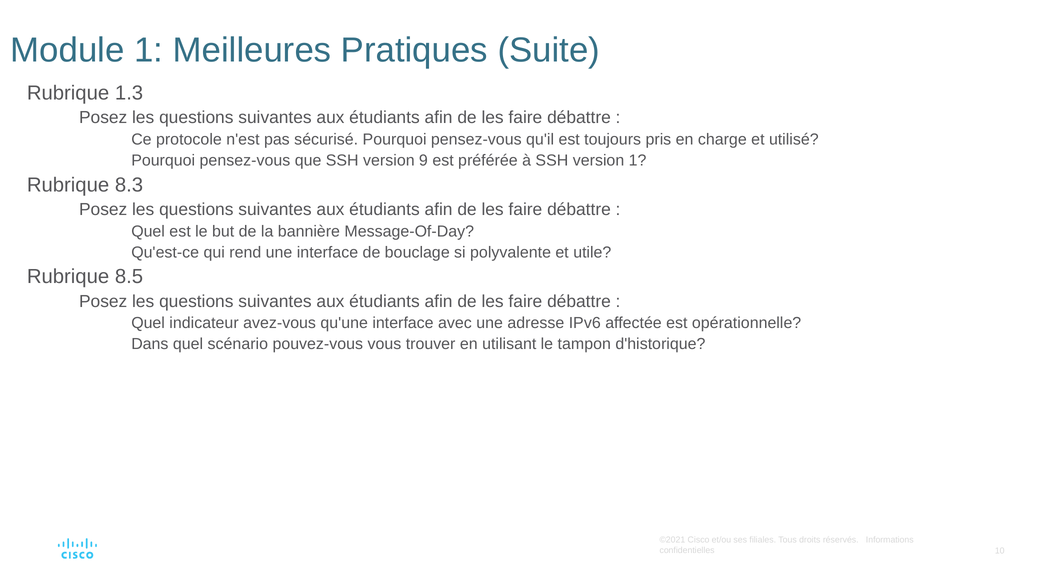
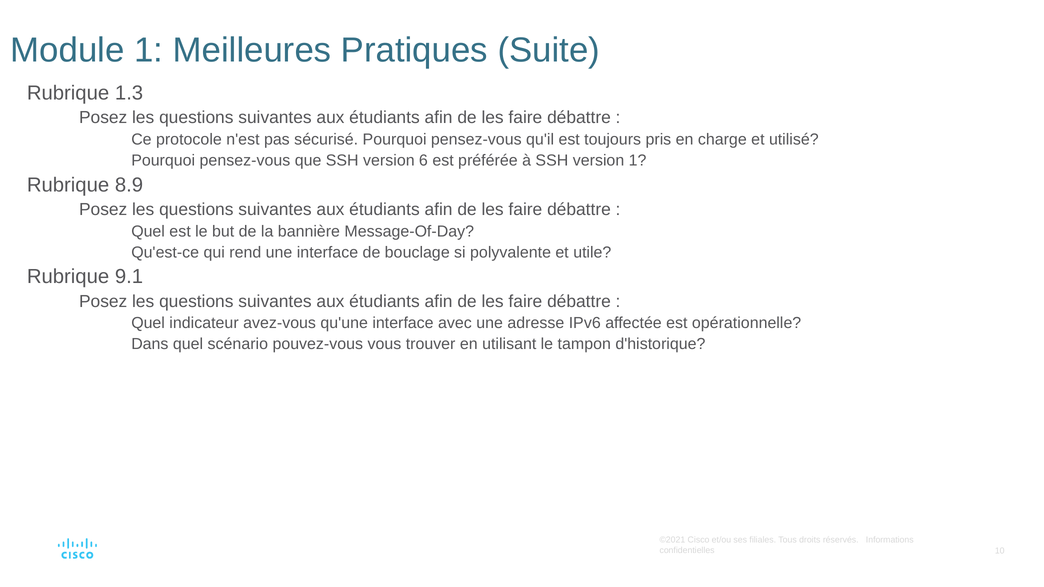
9: 9 -> 6 (423, 161)
8.3: 8.3 -> 8.9 (129, 185)
8.5: 8.5 -> 9.1 (129, 277)
